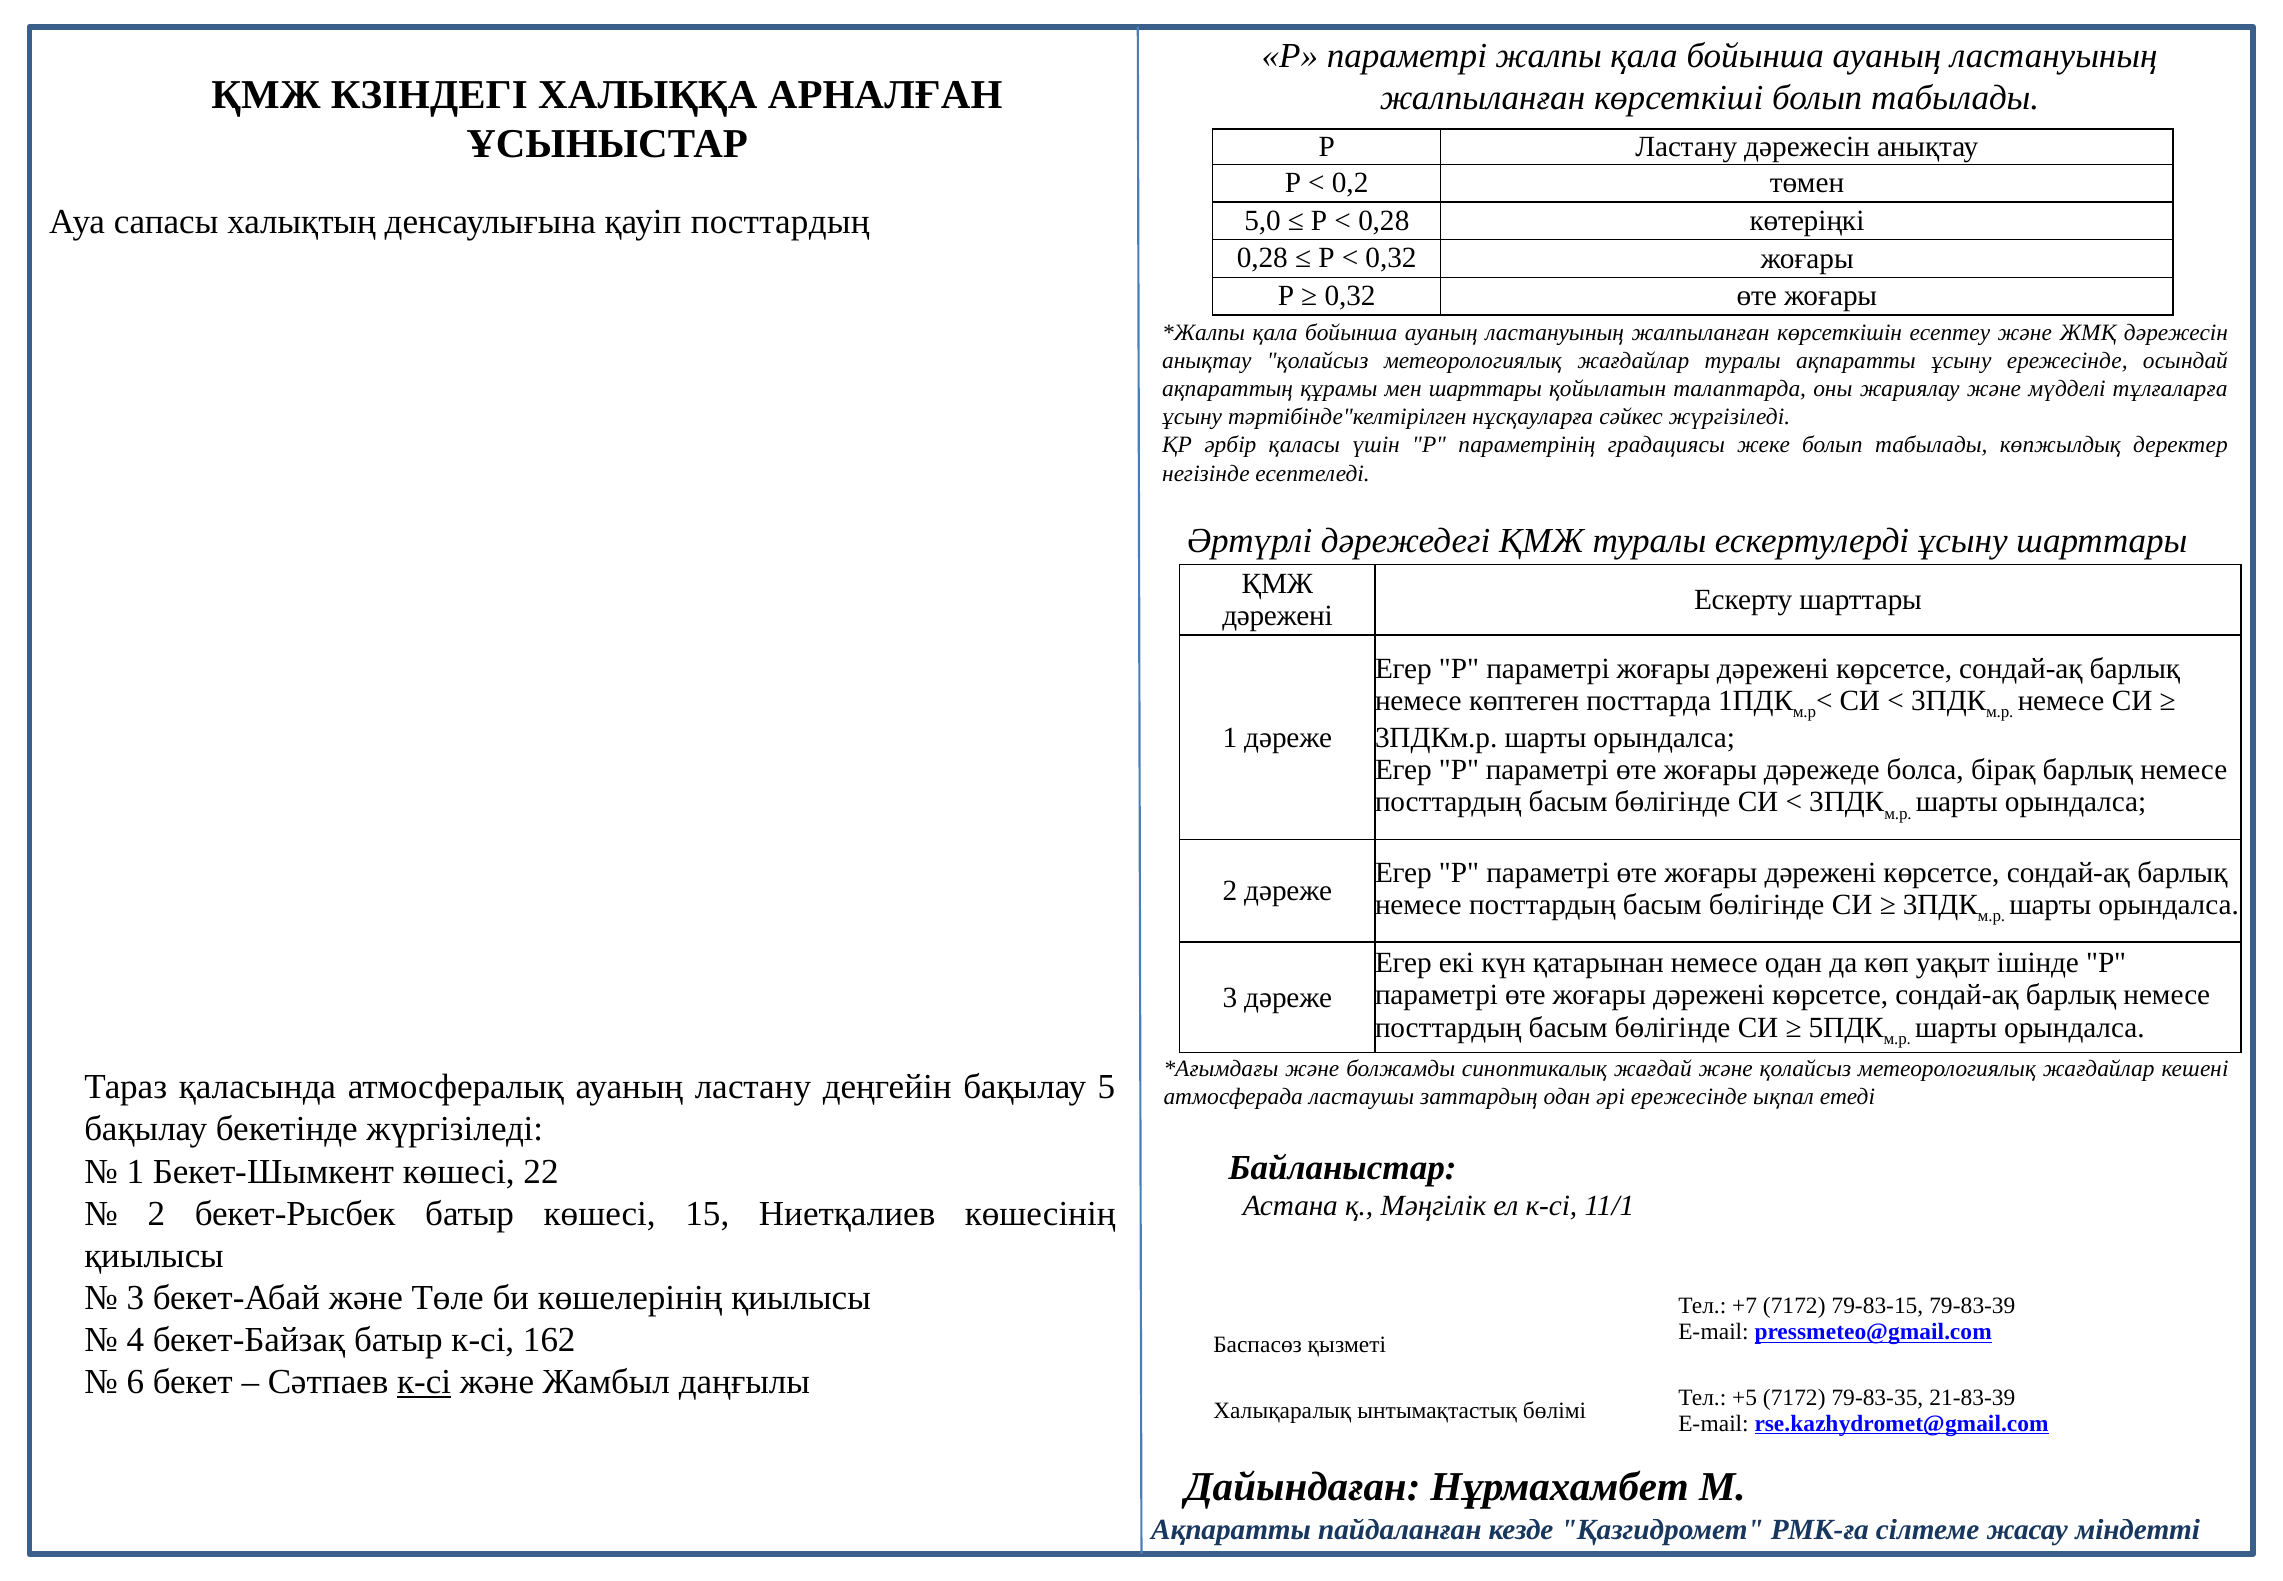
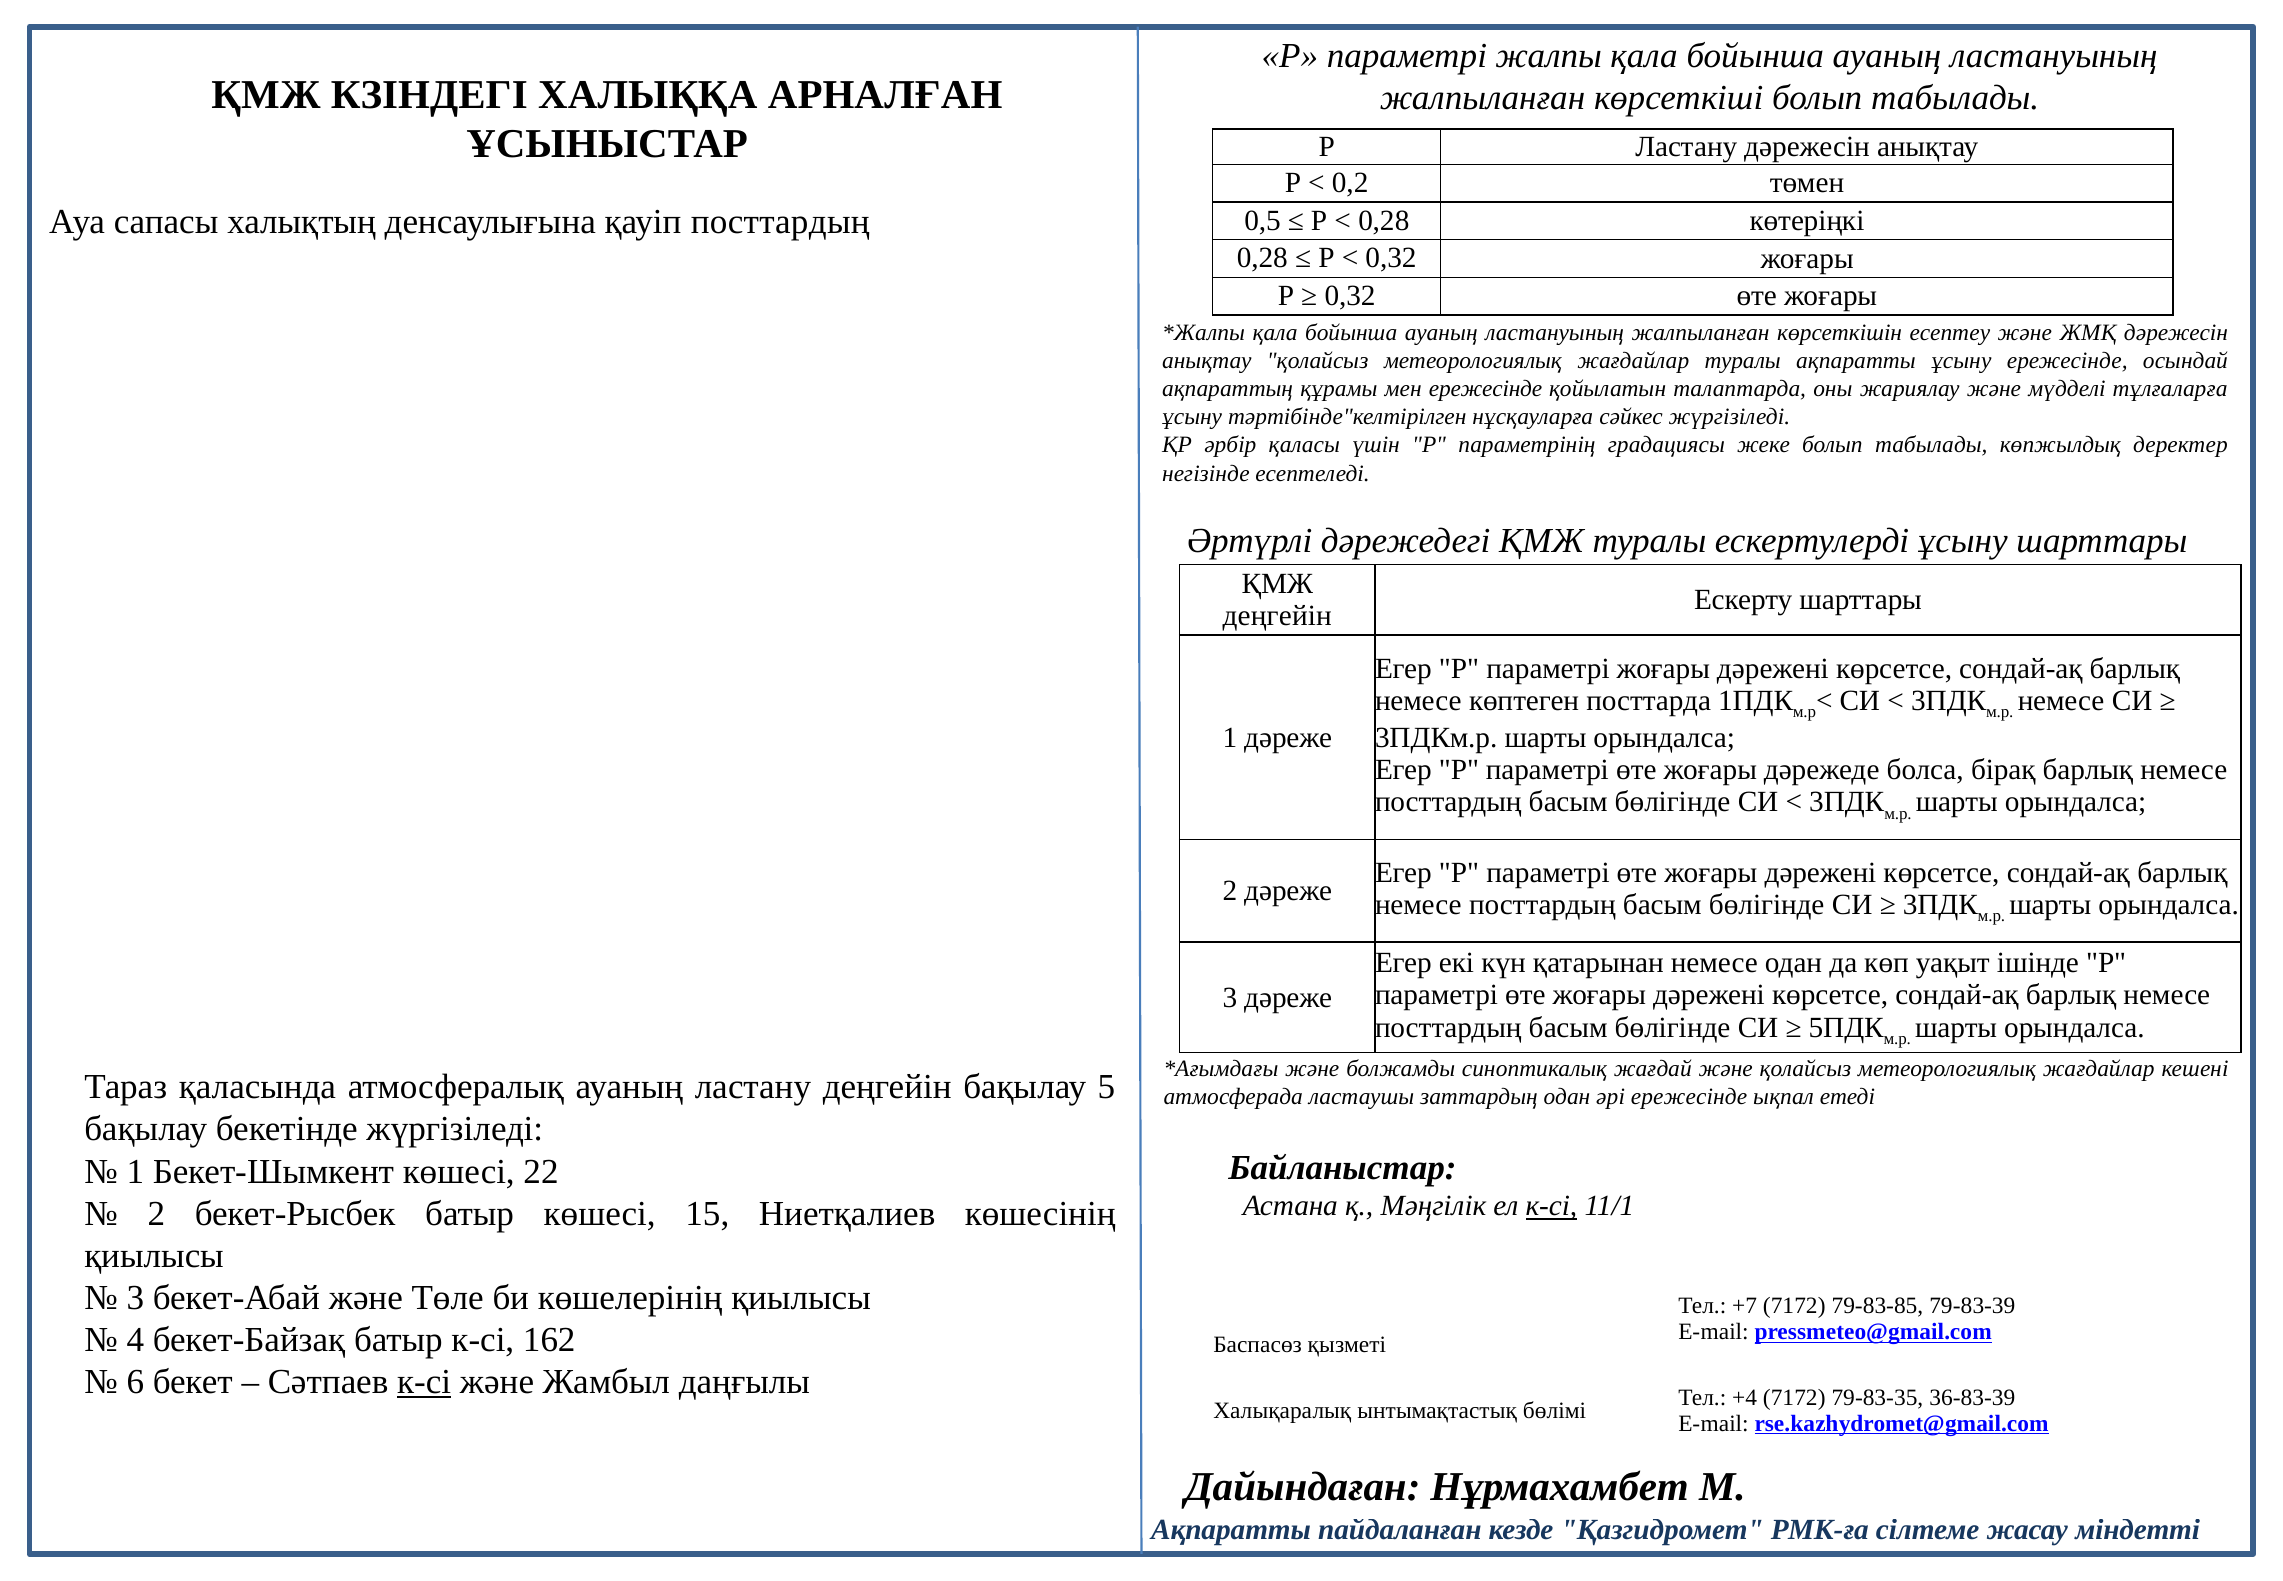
5,0: 5,0 -> 0,5 (1262, 220)
мен шарттары: шарттары -> ережесінде (1486, 389)
дәрежені: дәрежені -> деңгейін (1277, 616)
к-сі underline: none -> present (1551, 1206)
79-83-15: 79-83-15 -> 79-83-85 (1877, 1306)
+5: +5 -> +4 (1745, 1397)
21-83-39: 21-83-39 -> 36-83-39 (1972, 1397)
